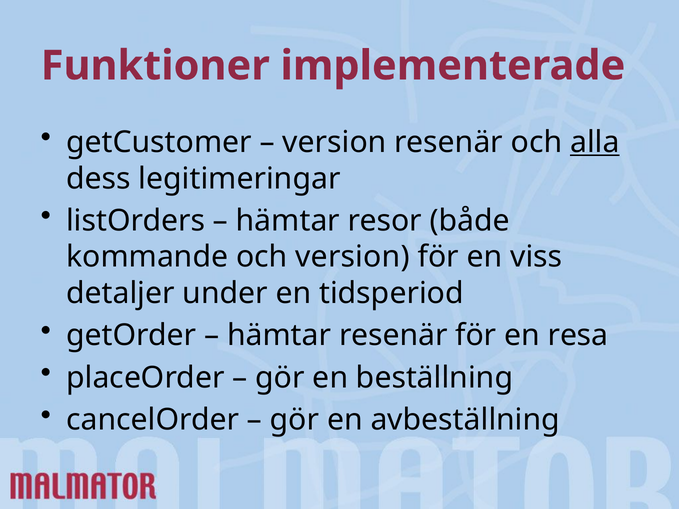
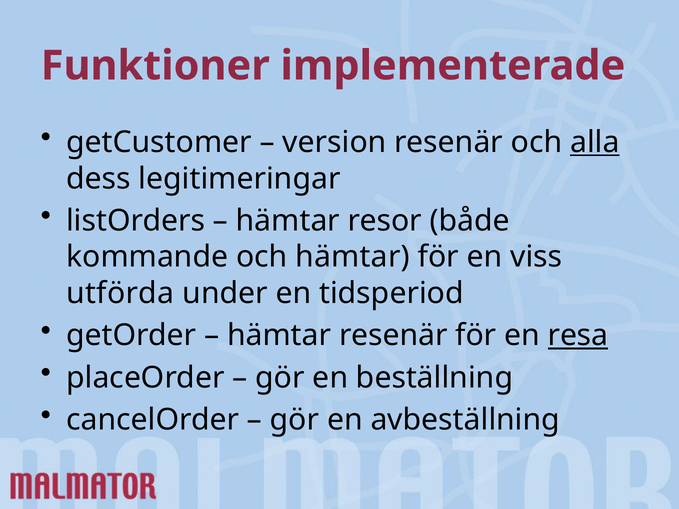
och version: version -> hämtar (353, 257)
detaljer: detaljer -> utförda (120, 293)
resa underline: none -> present (578, 336)
